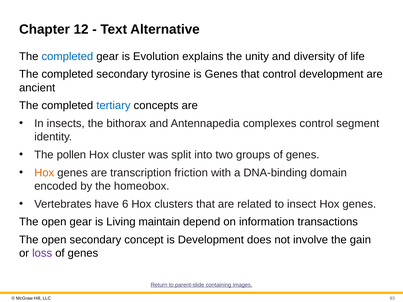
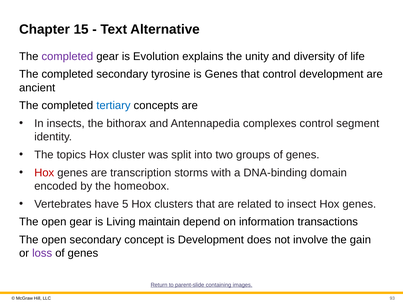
12: 12 -> 15 (81, 29)
completed colour: blue -> purple (67, 56)
pollen: pollen -> topics (71, 155)
Hox colour: orange -> red (44, 173)
friction: friction -> storms (191, 173)
6: 6 -> 5 (125, 204)
